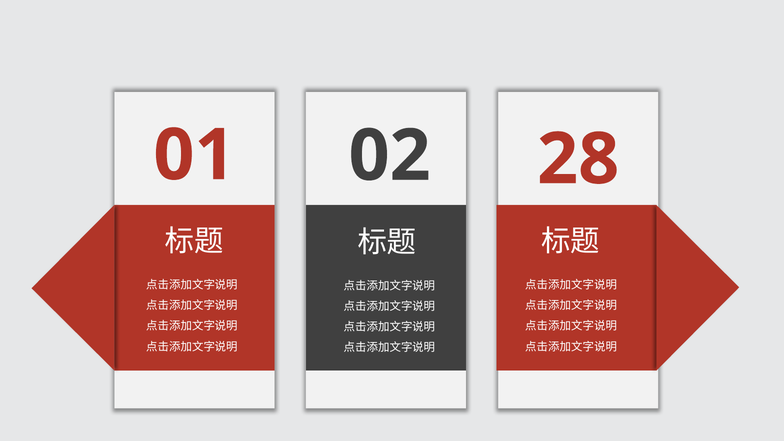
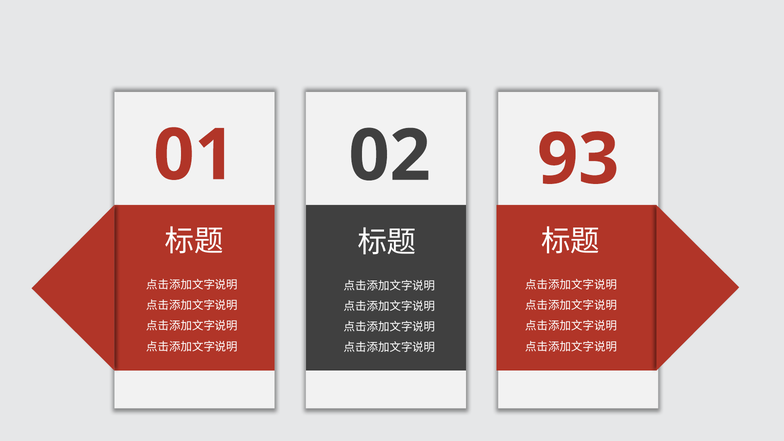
28: 28 -> 93 (578, 160)
